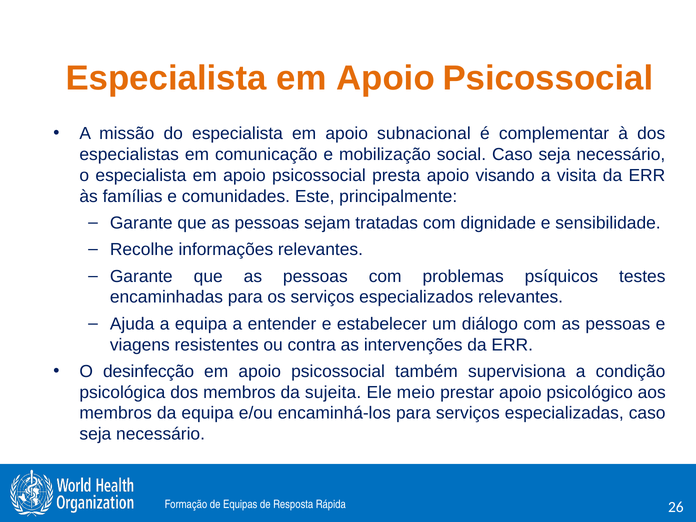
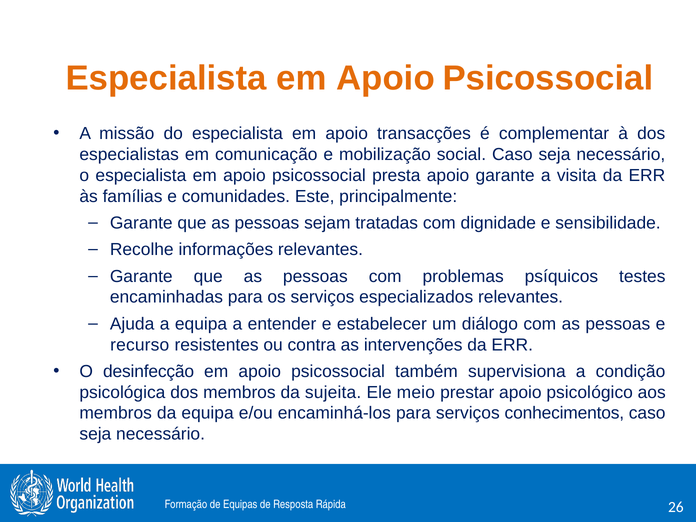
subnacional: subnacional -> transacções (424, 134)
apoio visando: visando -> garante (505, 175)
viagens: viagens -> recurso (140, 345)
especializadas: especializadas -> conhecimentos (564, 413)
